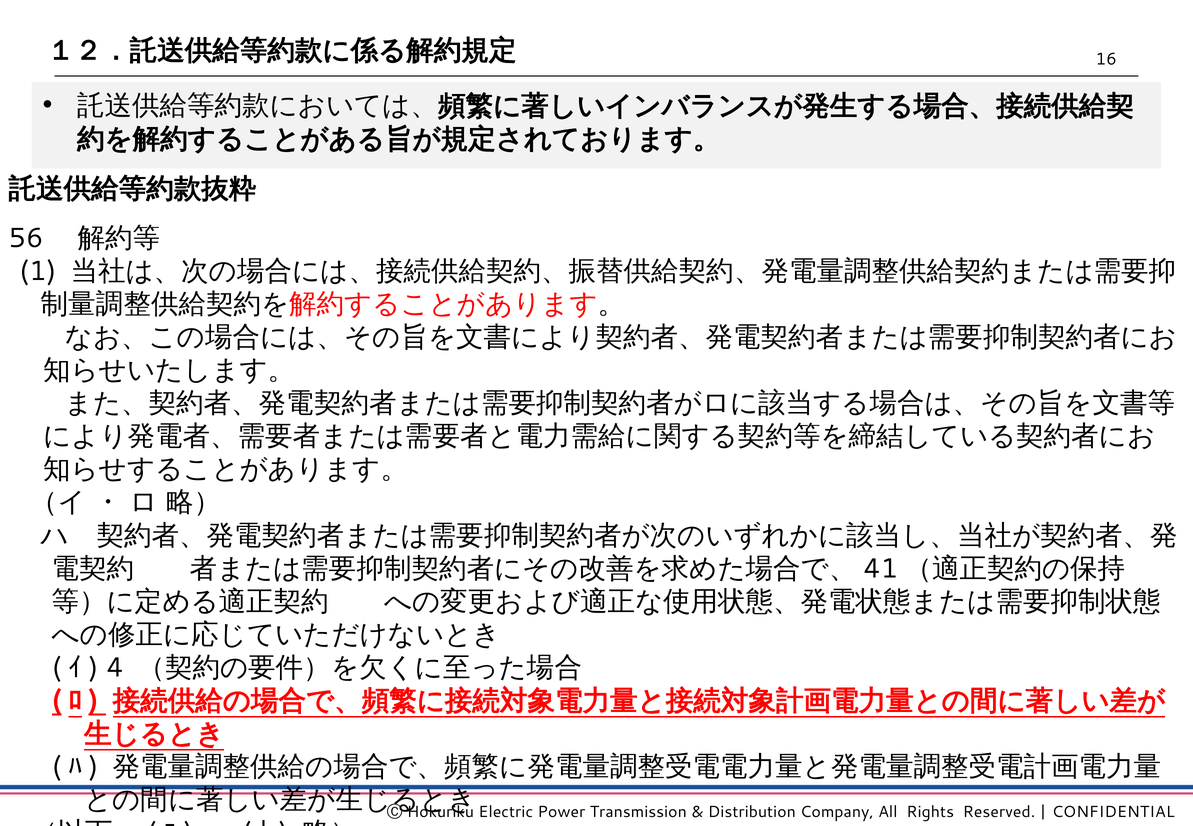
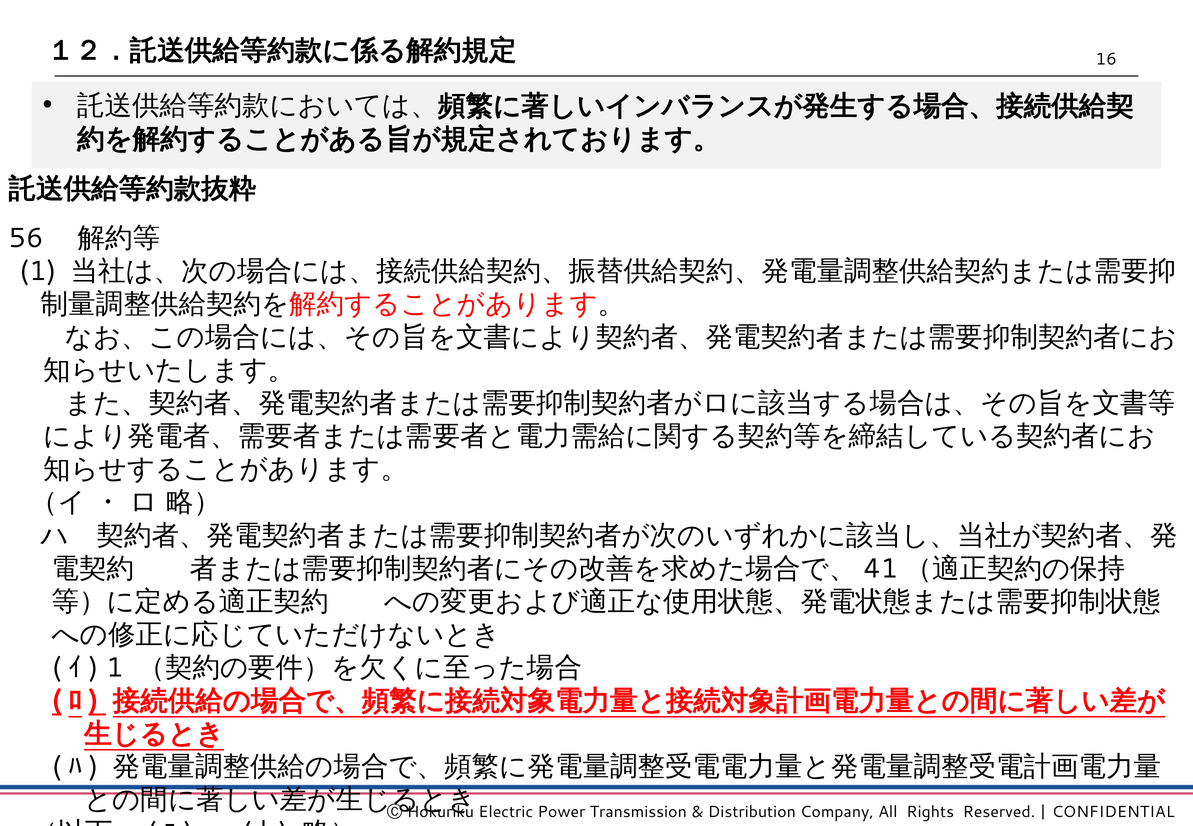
ｲ 4: 4 -> 1 (115, 668)
